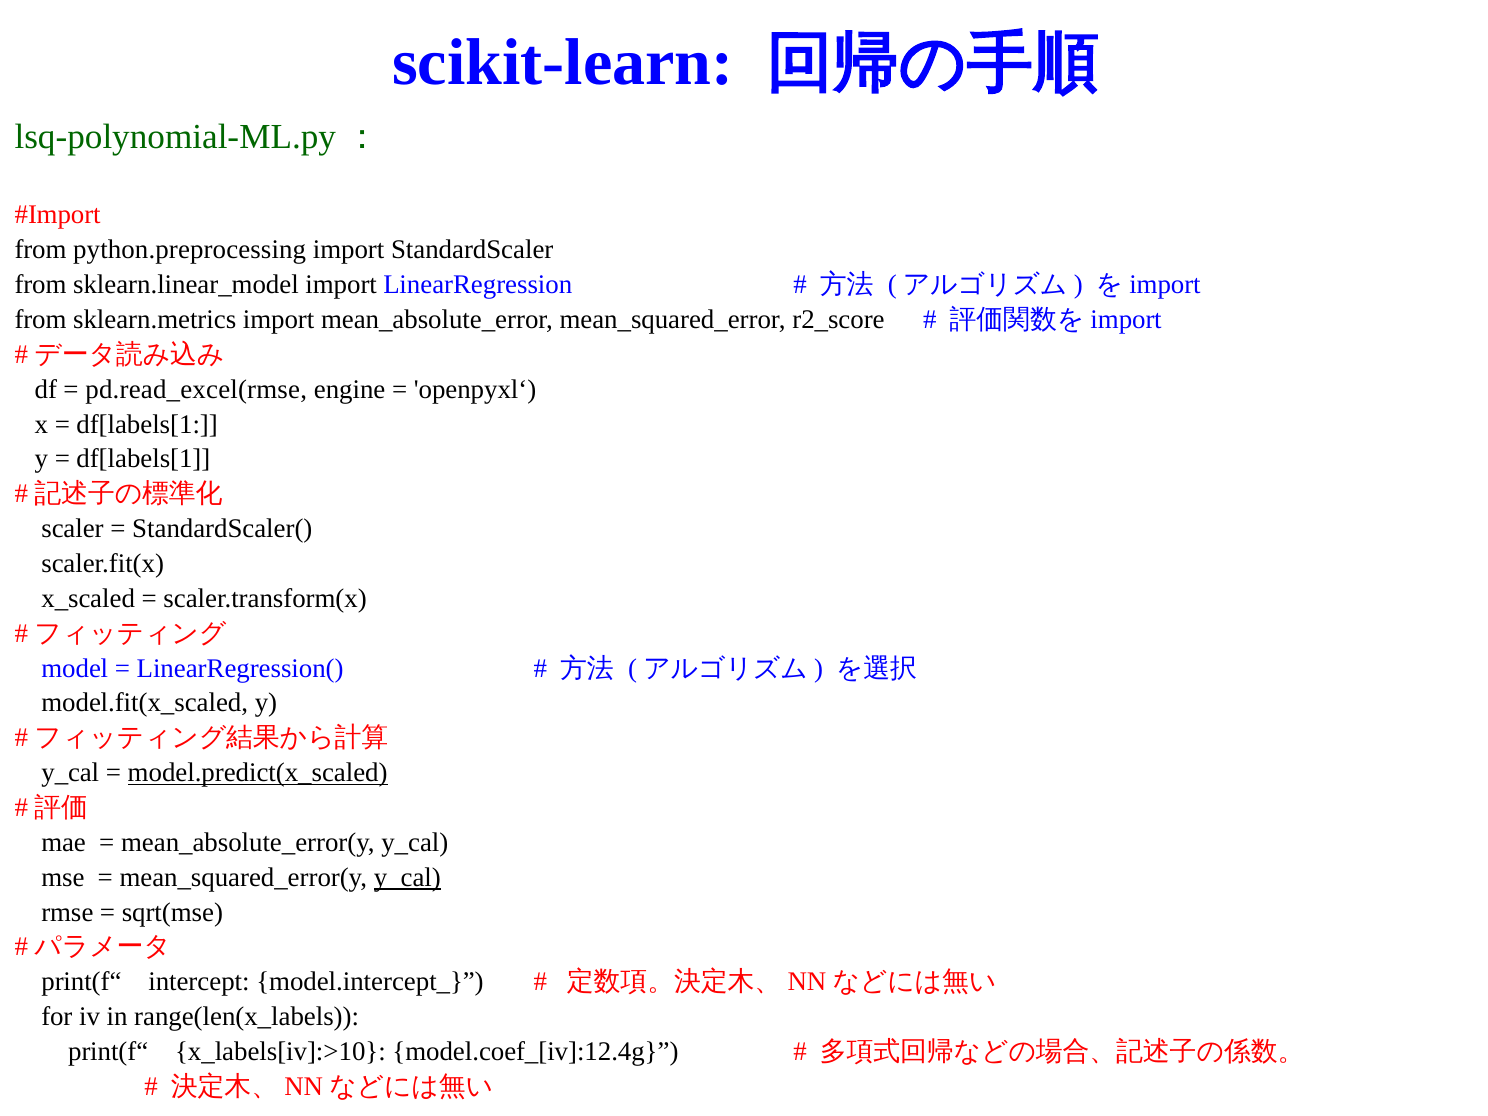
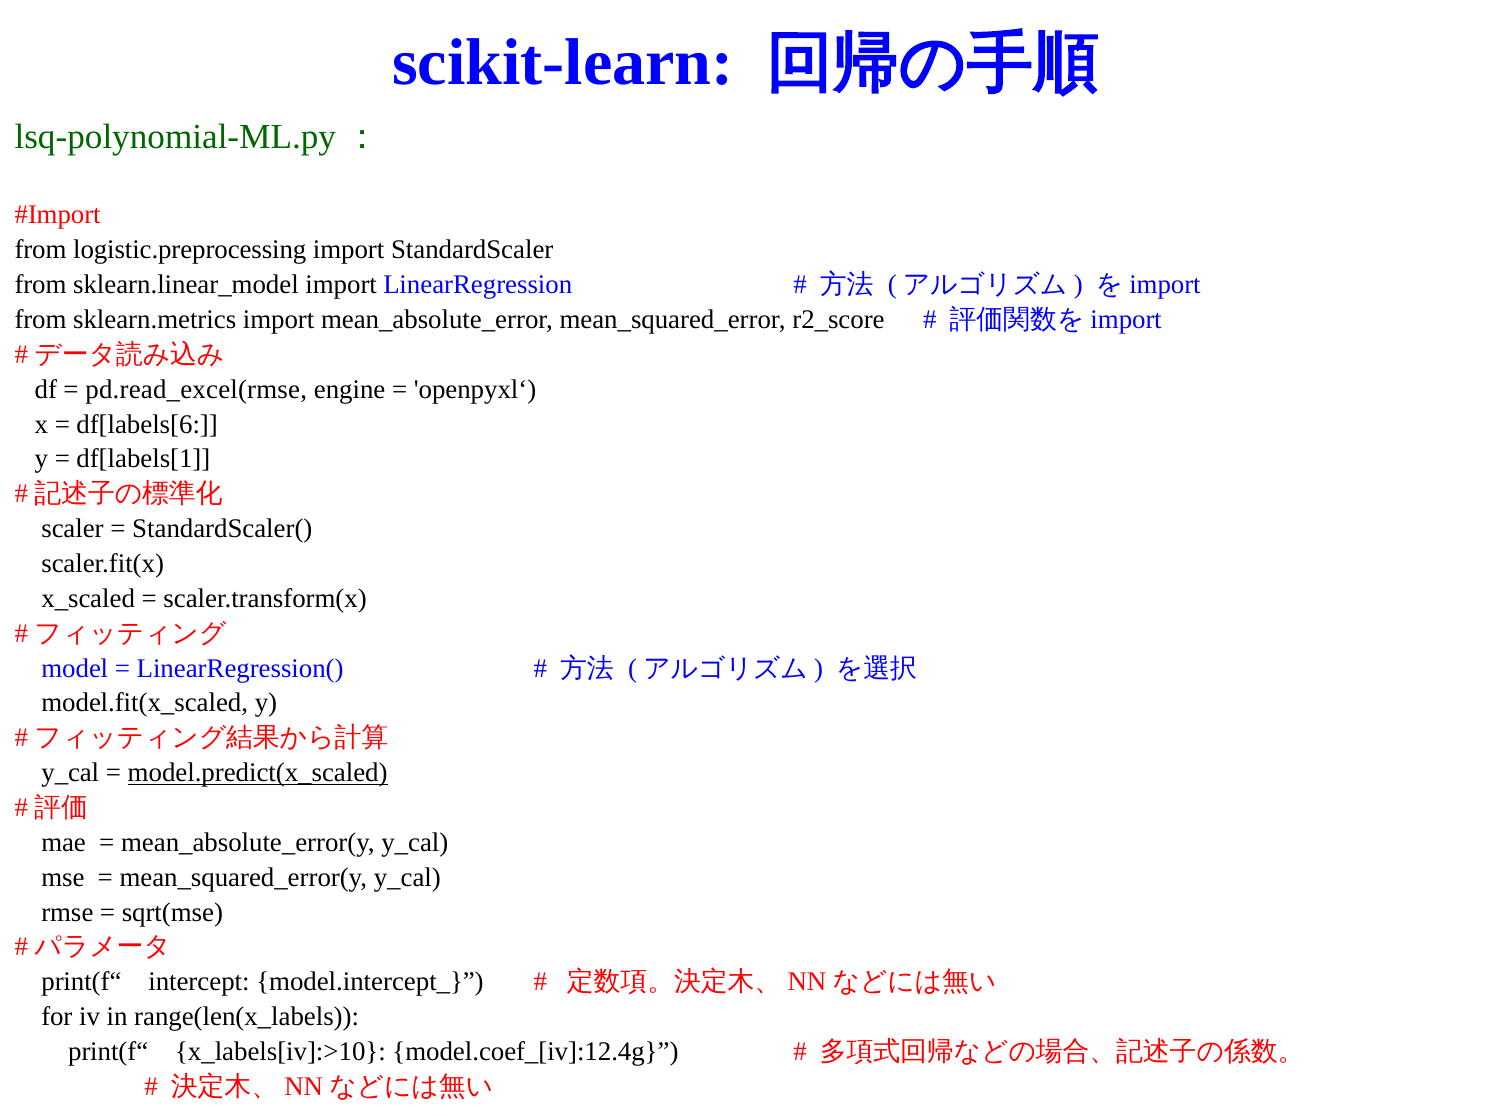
python.preprocessing: python.preprocessing -> logistic.preprocessing (190, 250)
df[labels[1: df[labels[1 -> df[labels[6 (147, 424)
y_cal underline: present -> none (407, 877)
